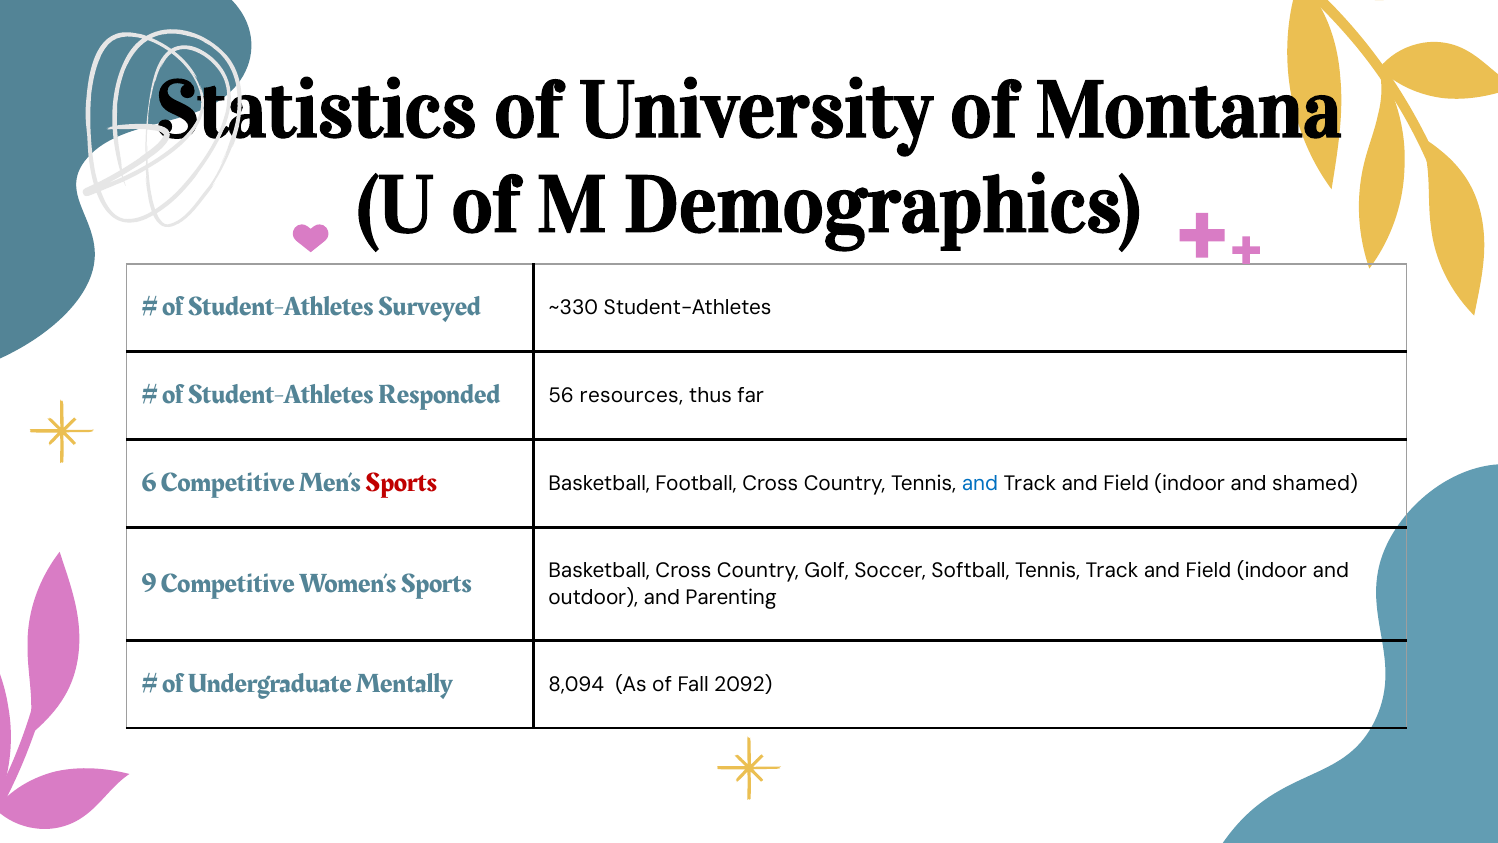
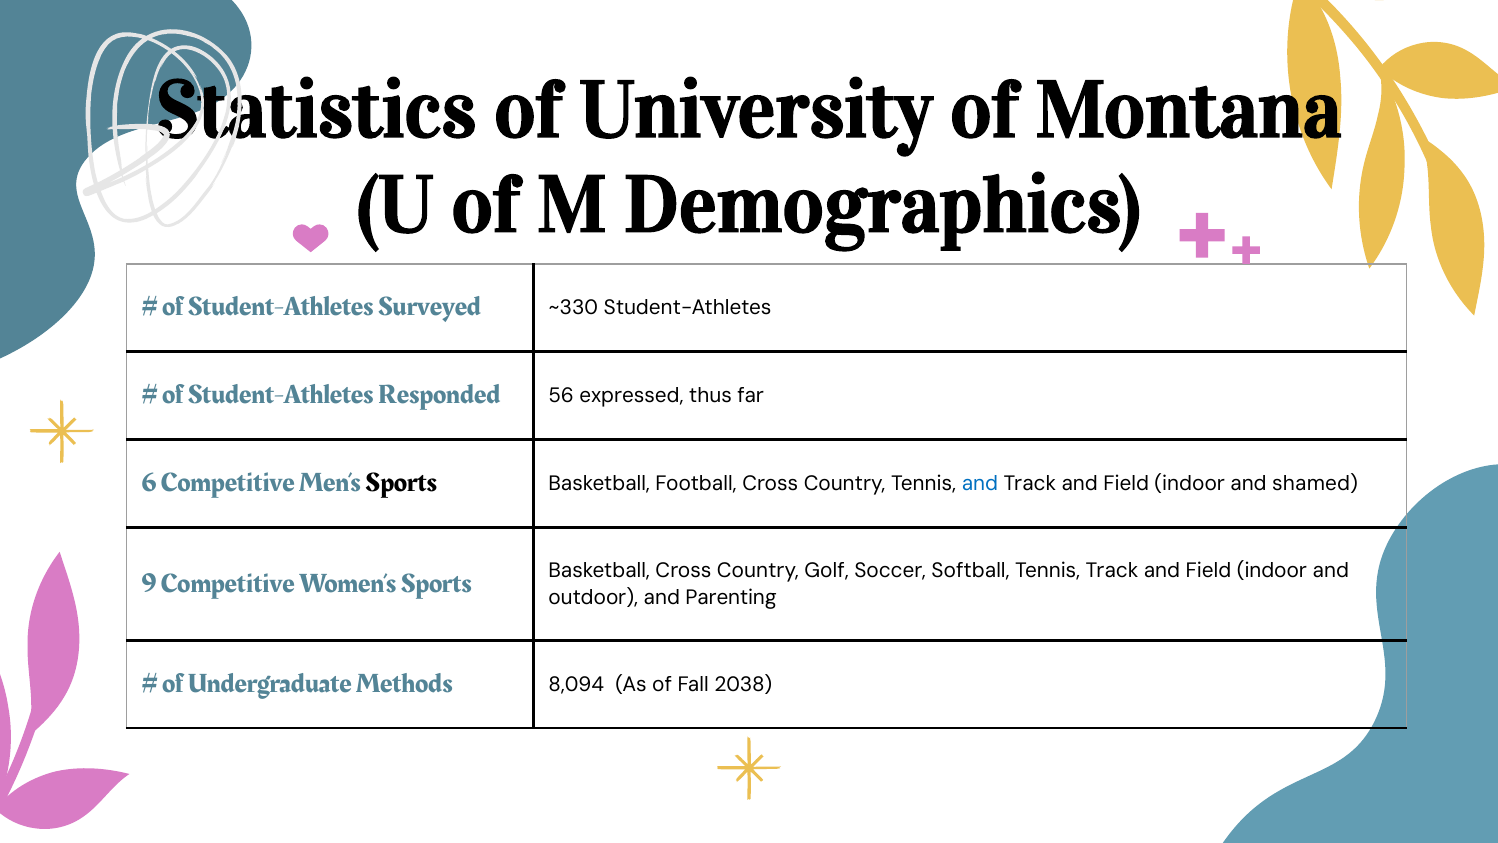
resources: resources -> expressed (631, 396)
Sports colour: red -> black (401, 483)
Mentally: Mentally -> Methods (404, 683)
2092: 2092 -> 2038 (743, 684)
